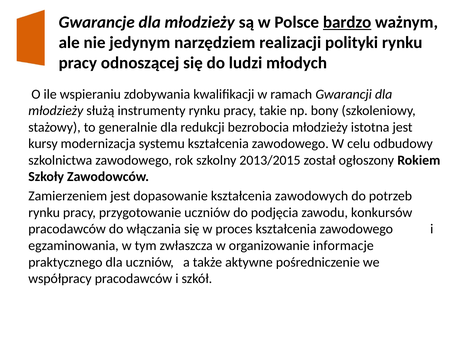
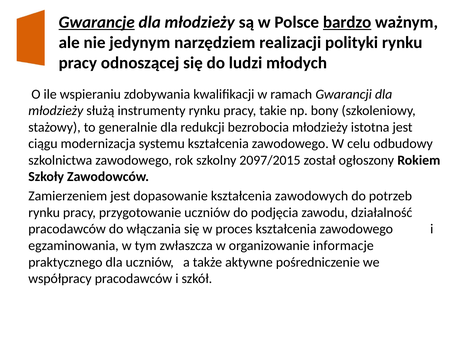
Gwarancje underline: none -> present (97, 22)
kursy: kursy -> ciągu (43, 144)
2013/2015: 2013/2015 -> 2097/2015 (270, 160)
konkursów: konkursów -> działalność (382, 213)
